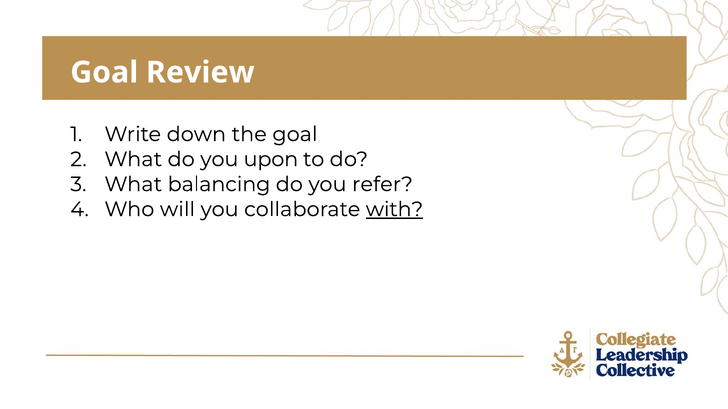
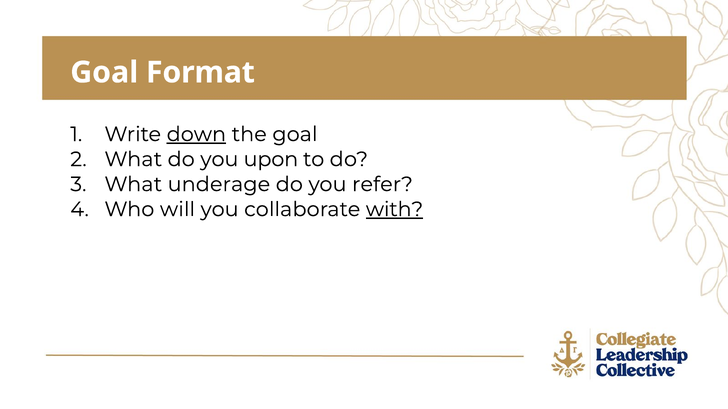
Review: Review -> Format (200, 73)
down underline: none -> present (196, 134)
balancing: balancing -> underage (219, 185)
